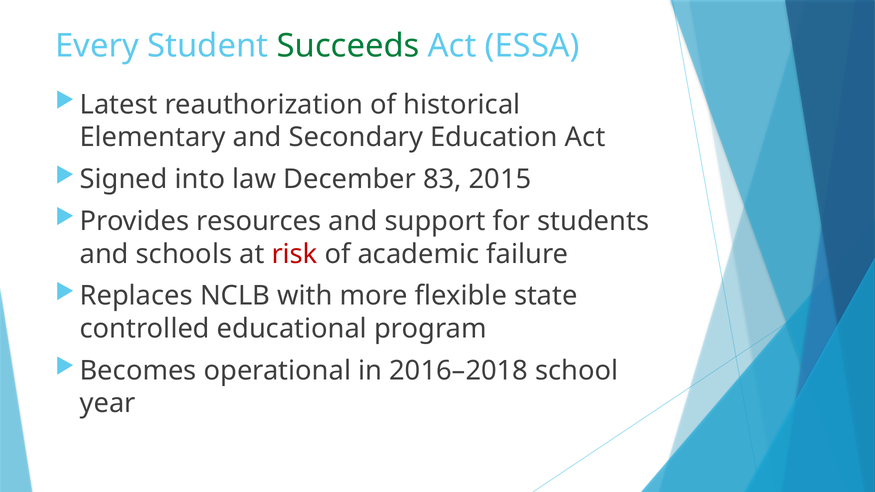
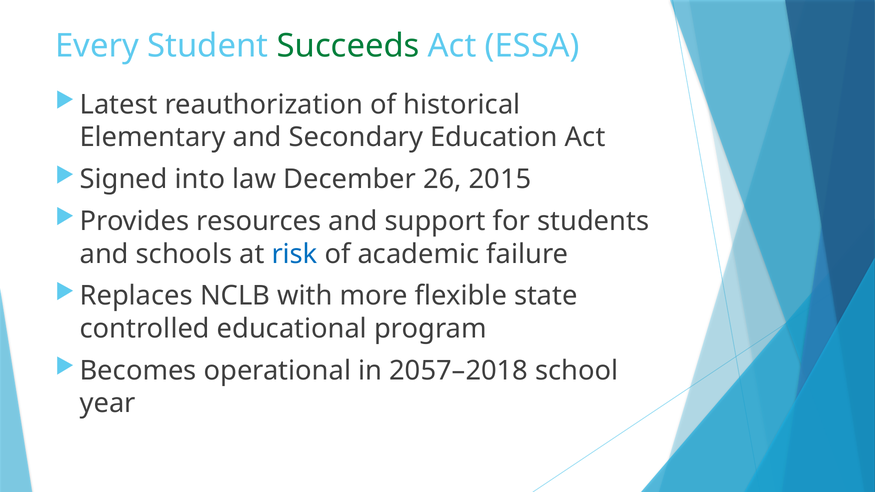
83: 83 -> 26 (442, 179)
risk colour: red -> blue (295, 254)
2016–2018: 2016–2018 -> 2057–2018 (459, 371)
